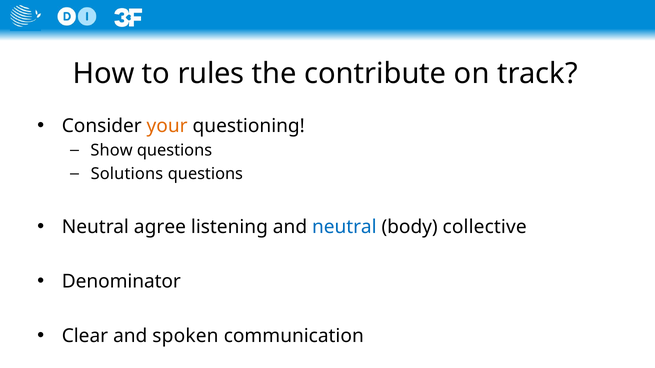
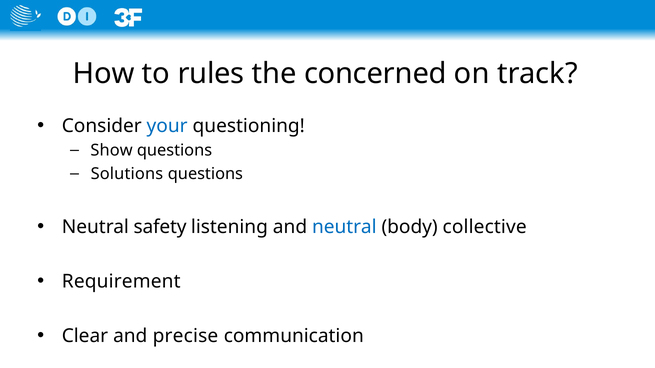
contribute: contribute -> concerned (375, 74)
your colour: orange -> blue (167, 126)
agree: agree -> safety (160, 227)
Denominator: Denominator -> Requirement (121, 282)
spoken: spoken -> precise (185, 336)
